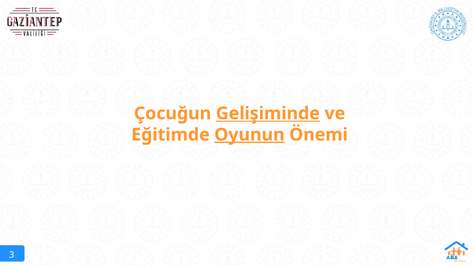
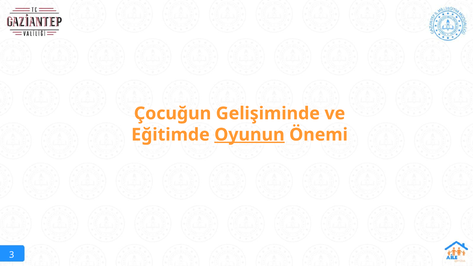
Gelişiminde underline: present -> none (268, 113)
